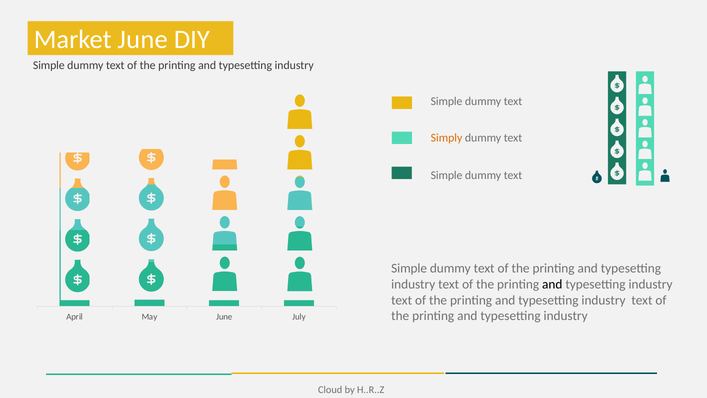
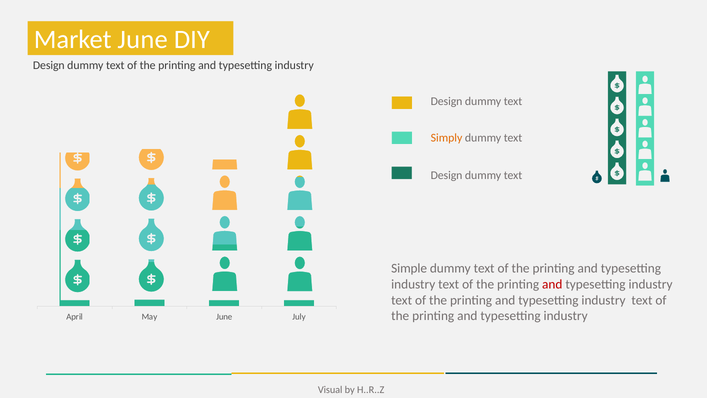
Simple: Simple -> Design (49, 65)
Simple: Simple -> Design (447, 101)
Simple: Simple -> Design (447, 175)
and colour: black -> red (552, 284)
Cloud: Cloud -> Visual (330, 389)
